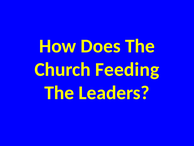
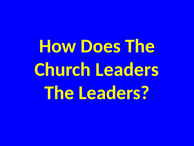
Church Feeding: Feeding -> Leaders (127, 69)
